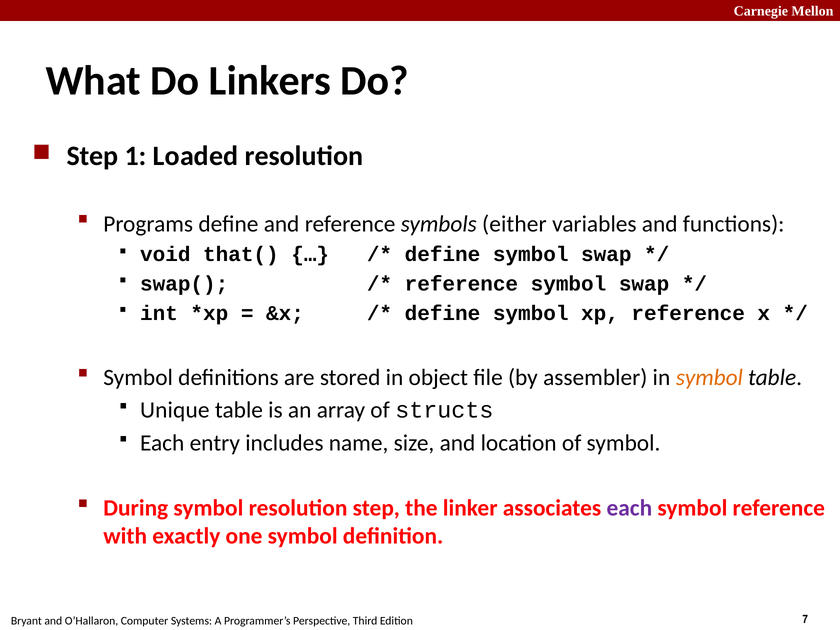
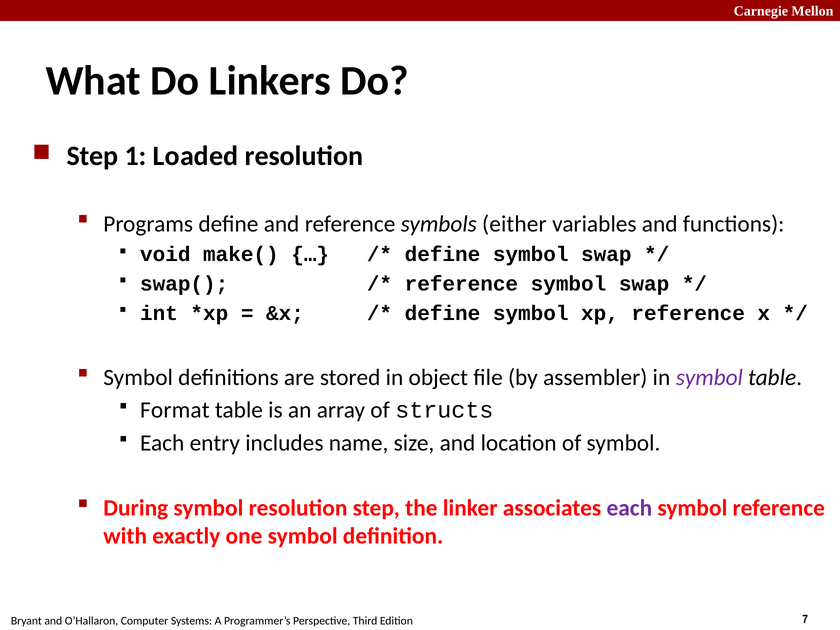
that(: that( -> make( (241, 255)
symbol colour: orange -> purple (709, 377)
Unique: Unique -> Format (175, 410)
